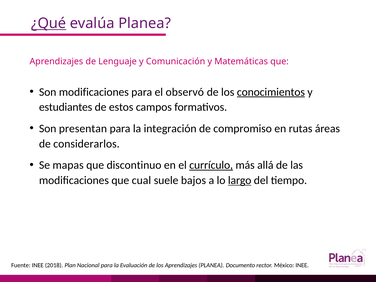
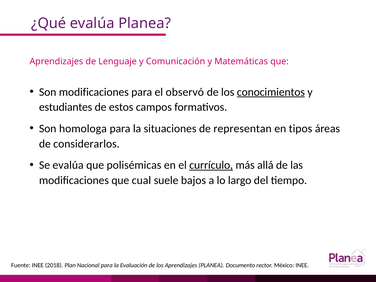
¿Qué underline: present -> none (49, 23)
presentan: presentan -> homologa (83, 129)
integración: integración -> situaciones (170, 129)
compromiso: compromiso -> representan (243, 129)
rutas: rutas -> tipos (300, 129)
Se mapas: mapas -> evalúa (68, 165)
discontinuo: discontinuo -> polisémicas (134, 165)
largo underline: present -> none (240, 180)
